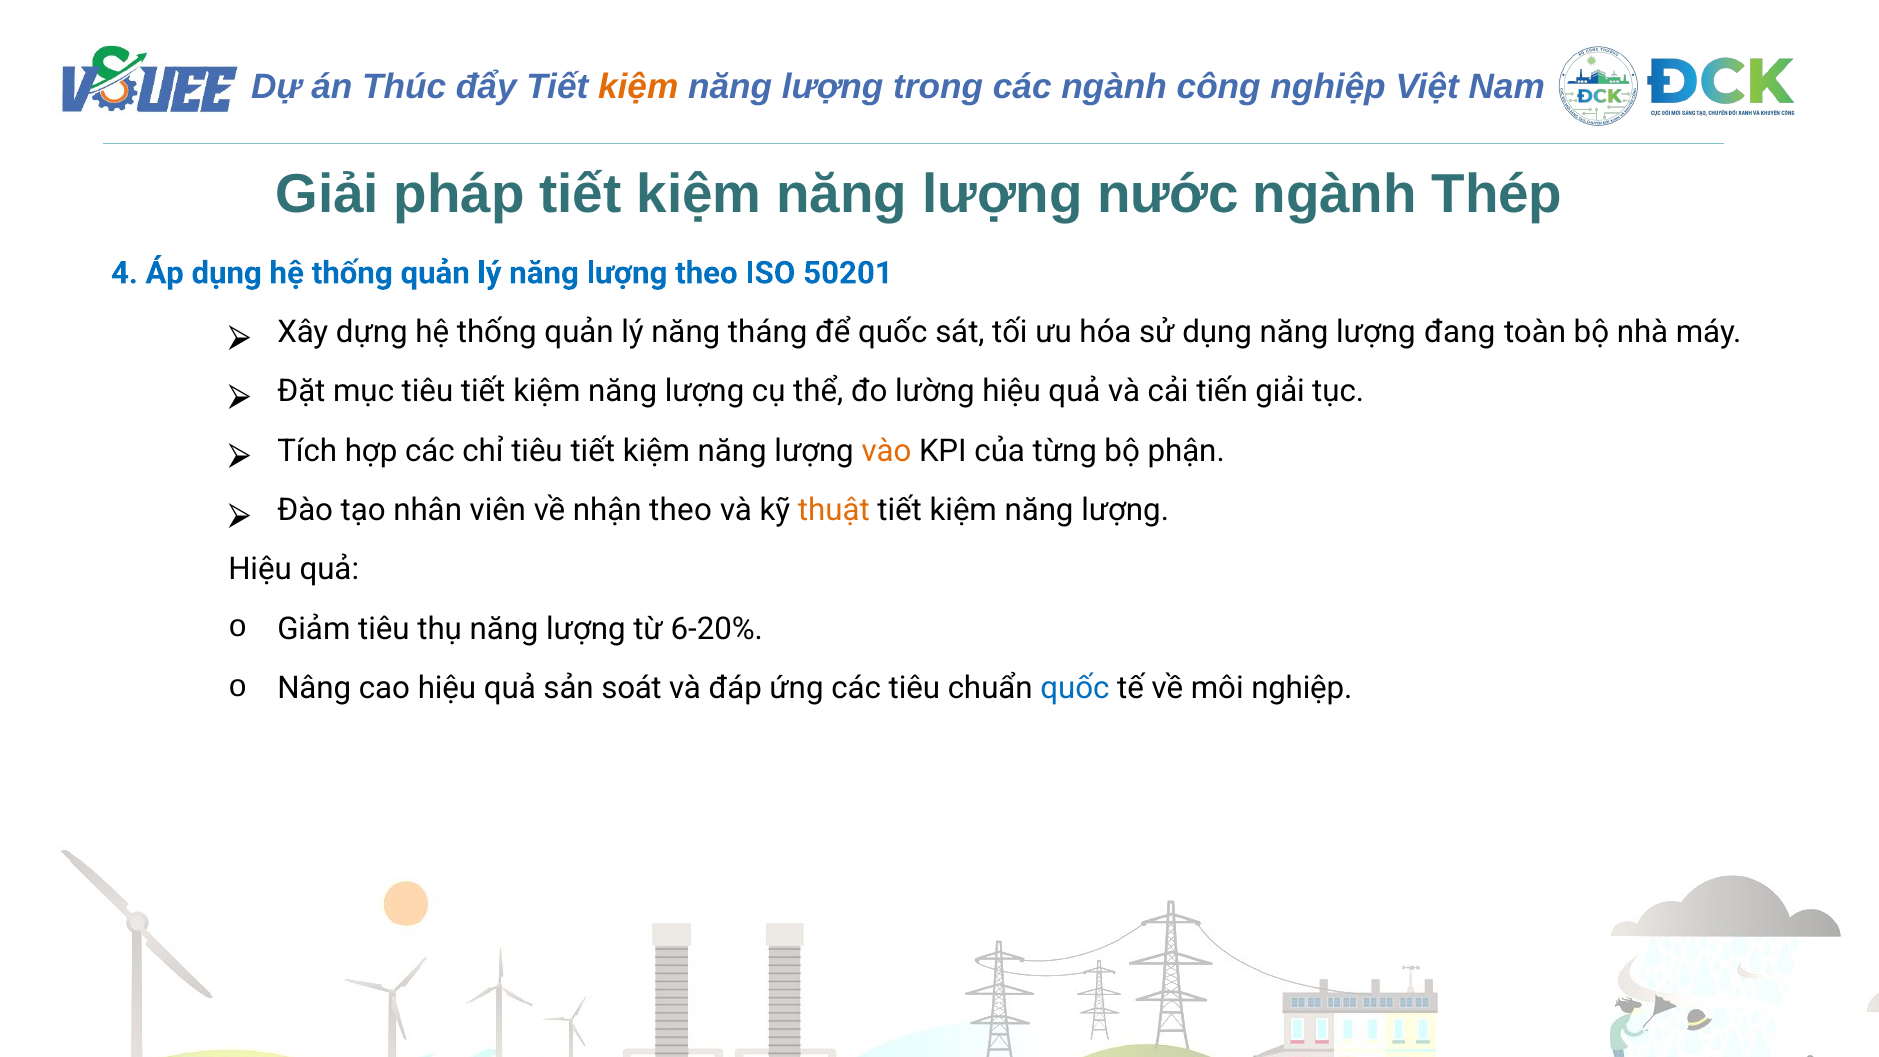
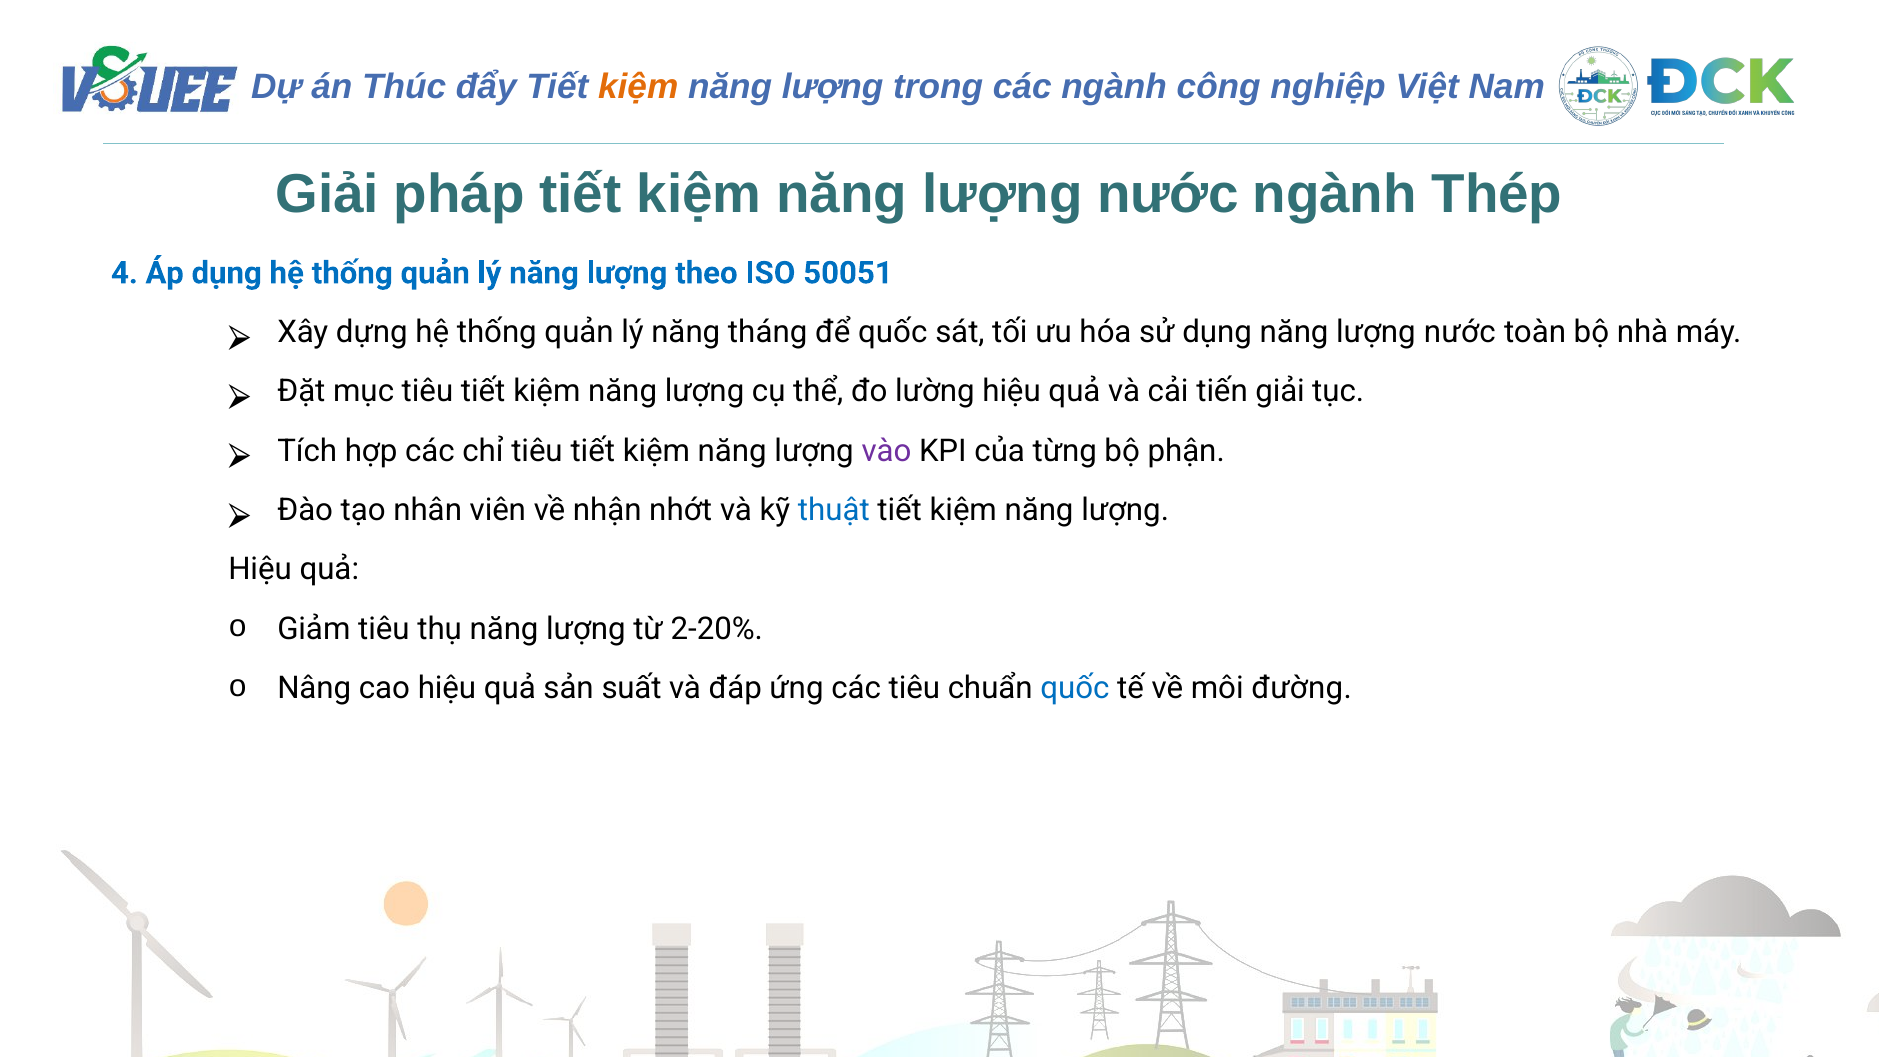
50201: 50201 -> 50051 (848, 273)
dụng năng lượng đang: đang -> nước (1460, 332)
vào colour: orange -> purple (886, 451)
nhận theo: theo -> nhớt (681, 510)
thuật colour: orange -> blue (834, 510)
6-20%: 6-20% -> 2-20% (717, 629)
soát: soát -> suất (632, 688)
môi nghiệp: nghiệp -> đường (1302, 688)
